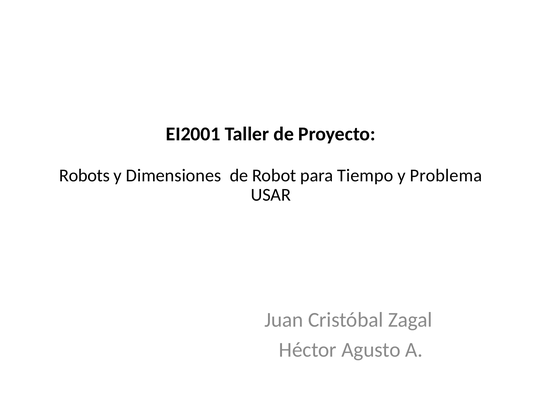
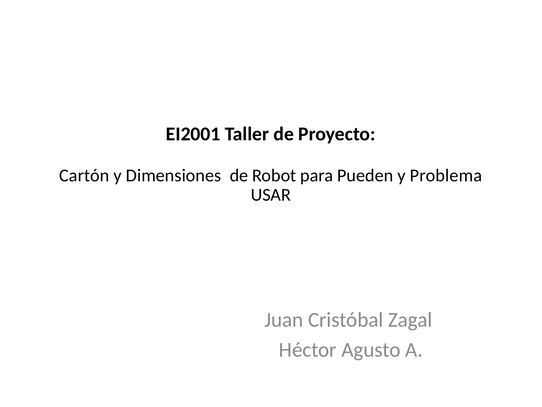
Robots: Robots -> Cartón (84, 175)
Tiempo: Tiempo -> Pueden (365, 175)
